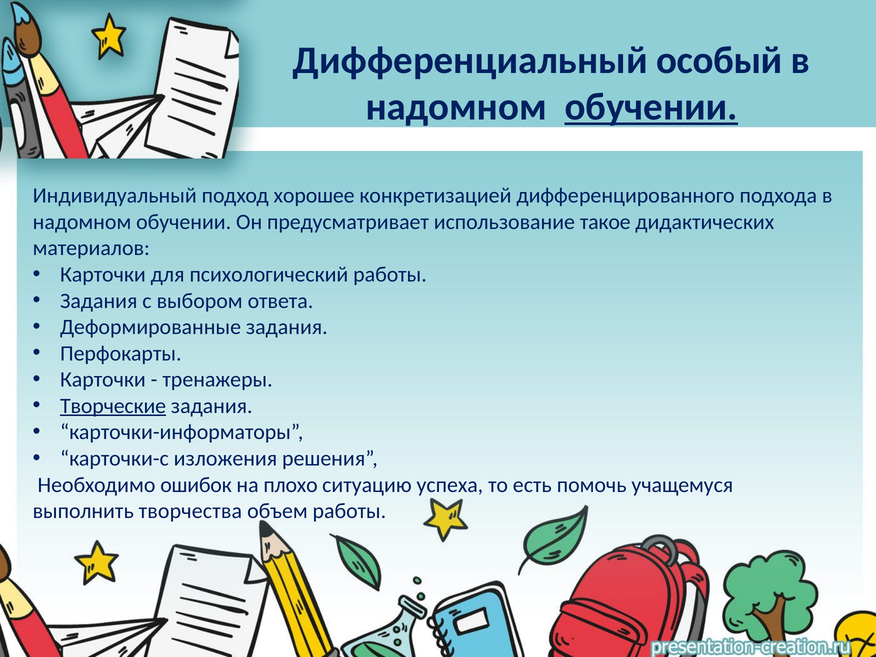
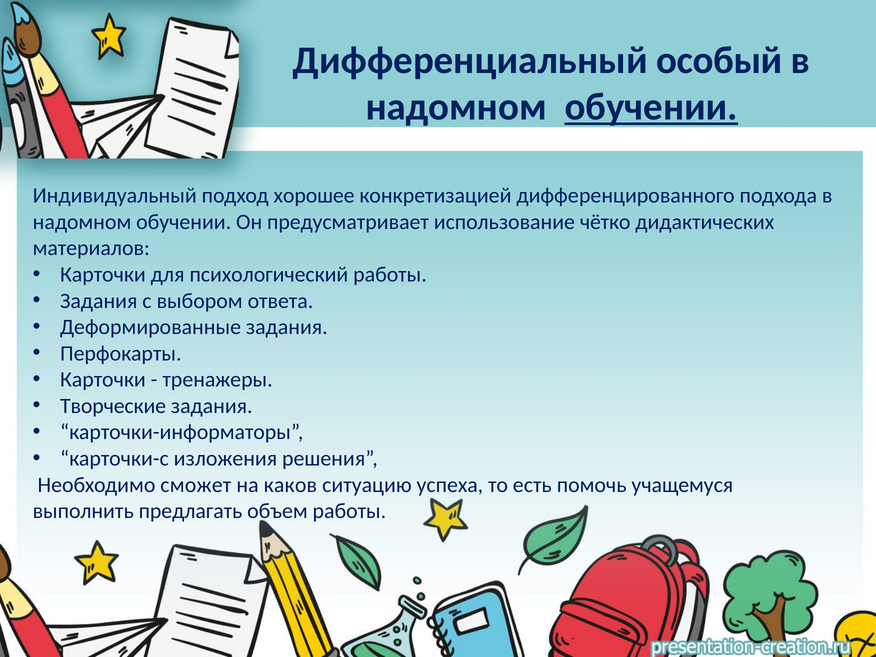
такое: такое -> чётко (605, 222)
Творческие underline: present -> none (113, 406)
ошибок: ошибок -> сможет (196, 485)
плохо: плохо -> каков (290, 485)
творчества: творчества -> предлагать (190, 511)
